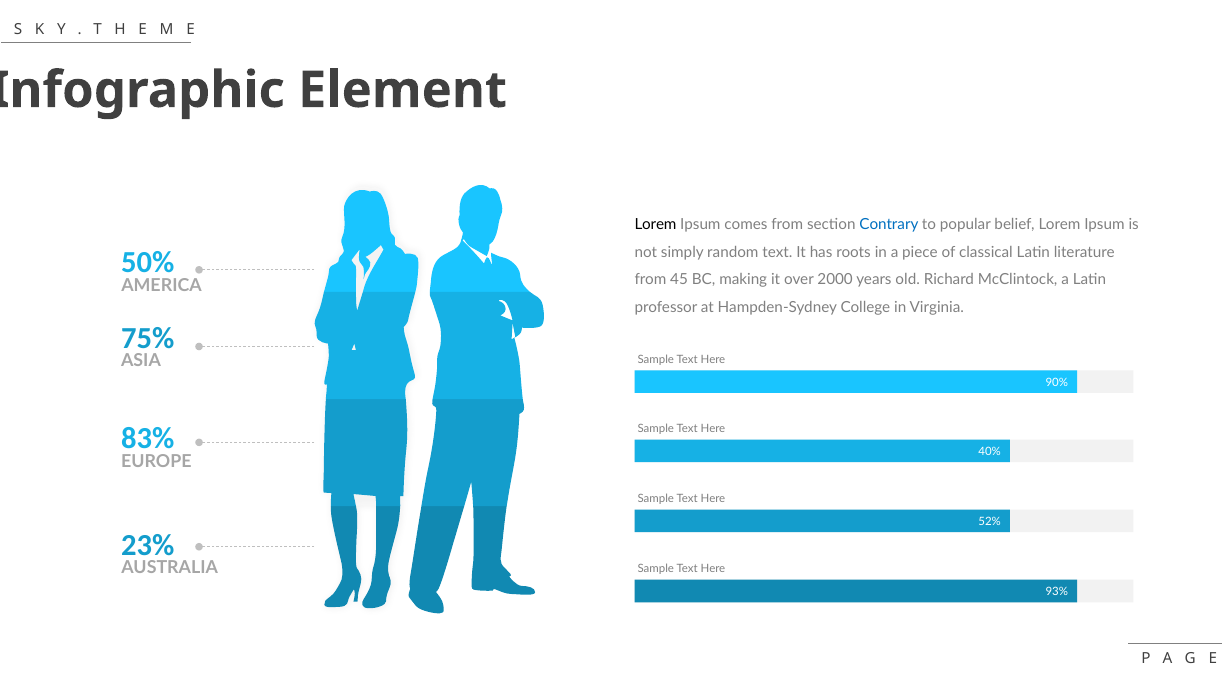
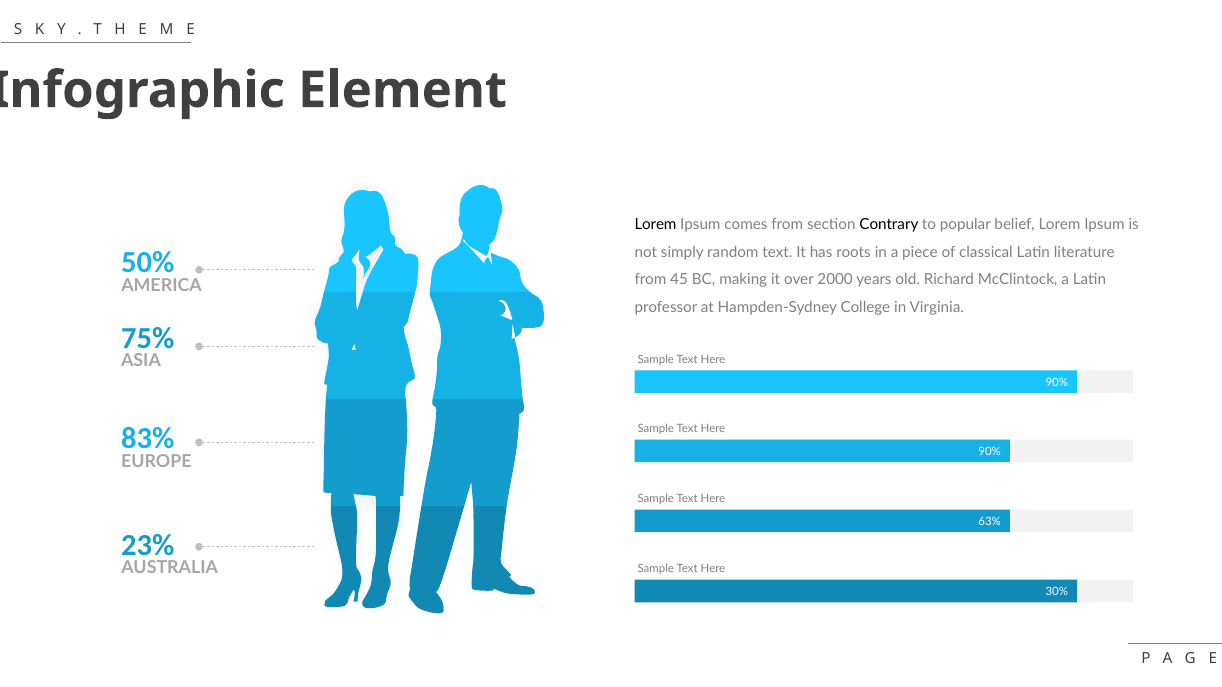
Contrary colour: blue -> black (889, 225)
40%: 40% -> 90% (990, 452)
52%: 52% -> 63% (990, 522)
93%: 93% -> 30% (1057, 592)
